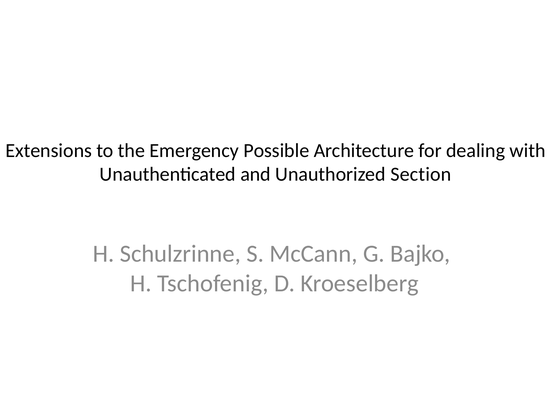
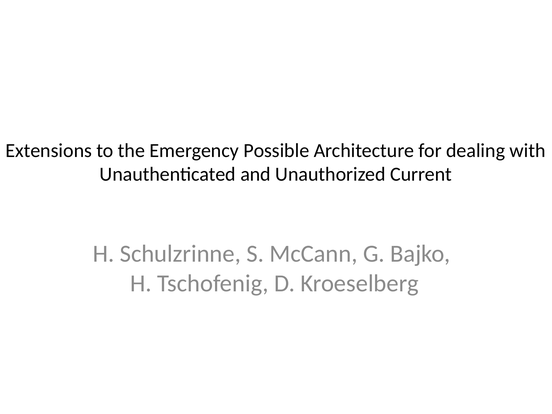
Section: Section -> Current (421, 174)
